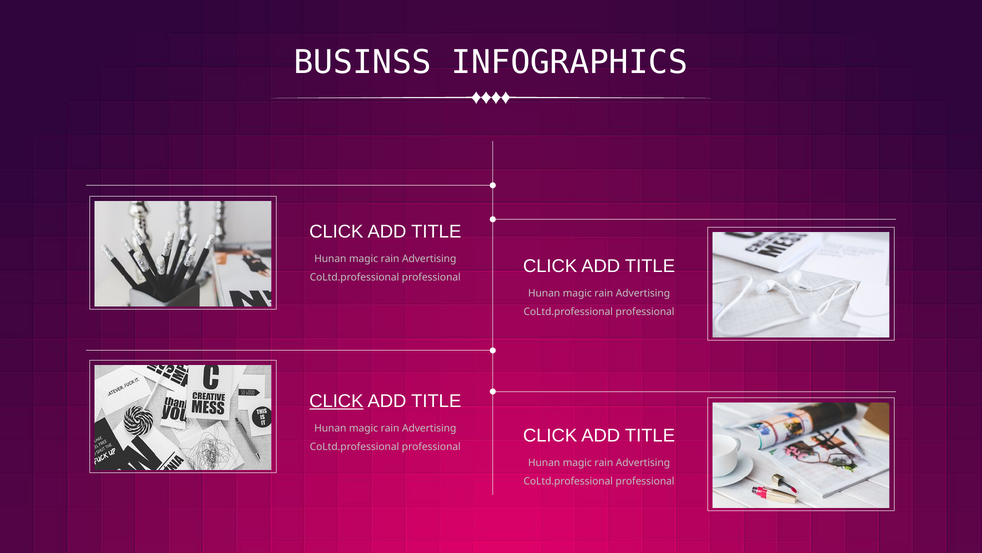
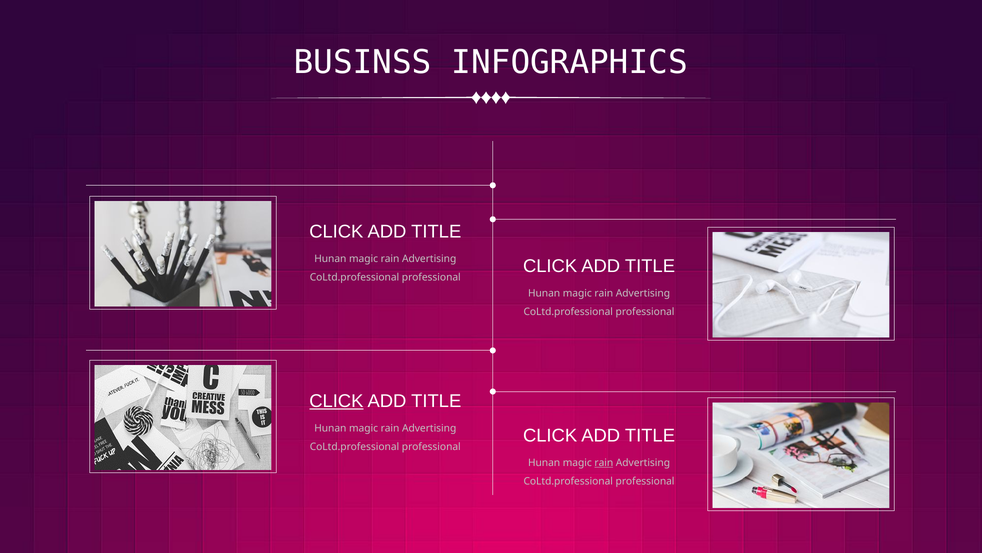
rain underline: none -> present (604, 462)
